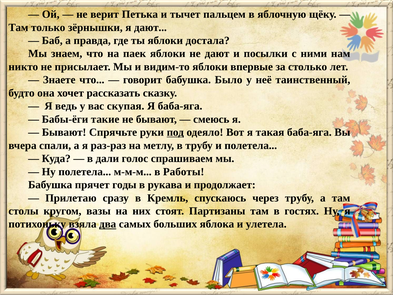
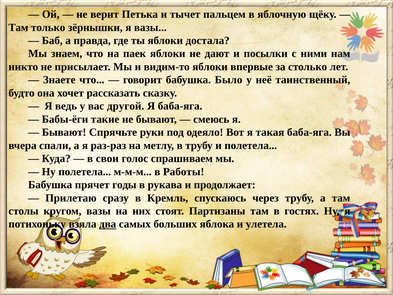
я дают: дают -> вазы (150, 27)
скупая: скупая -> другой (126, 106)
под underline: present -> none (175, 132)
дали: дали -> свои (107, 158)
